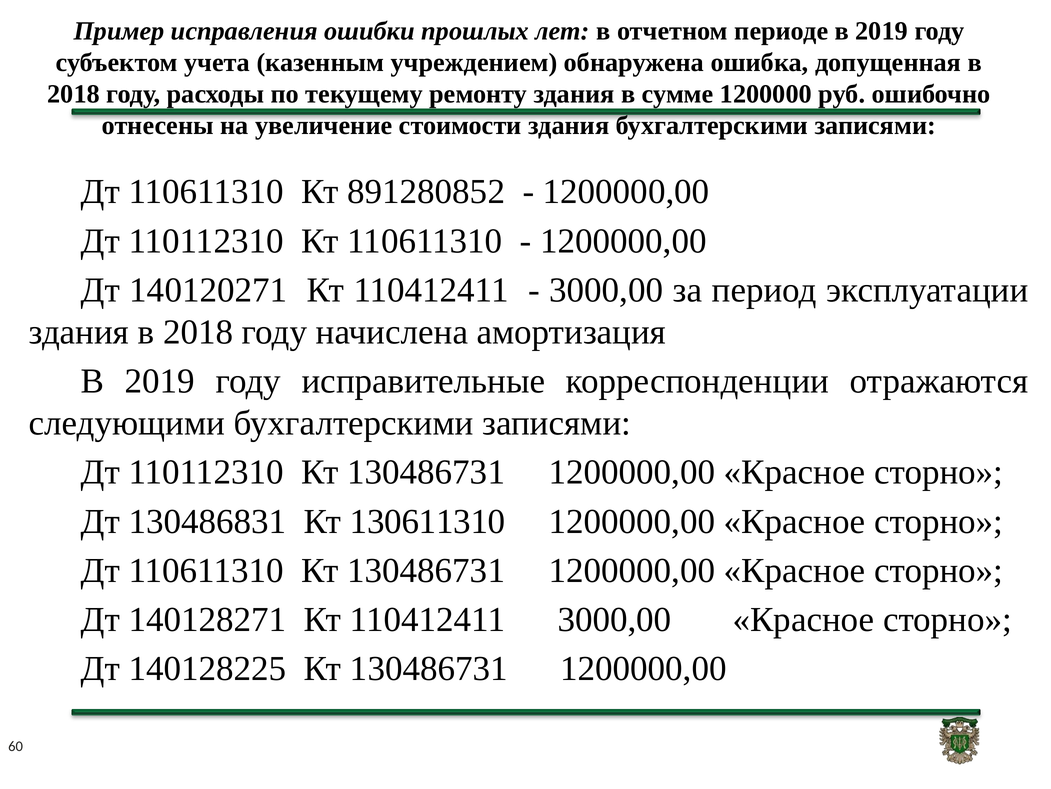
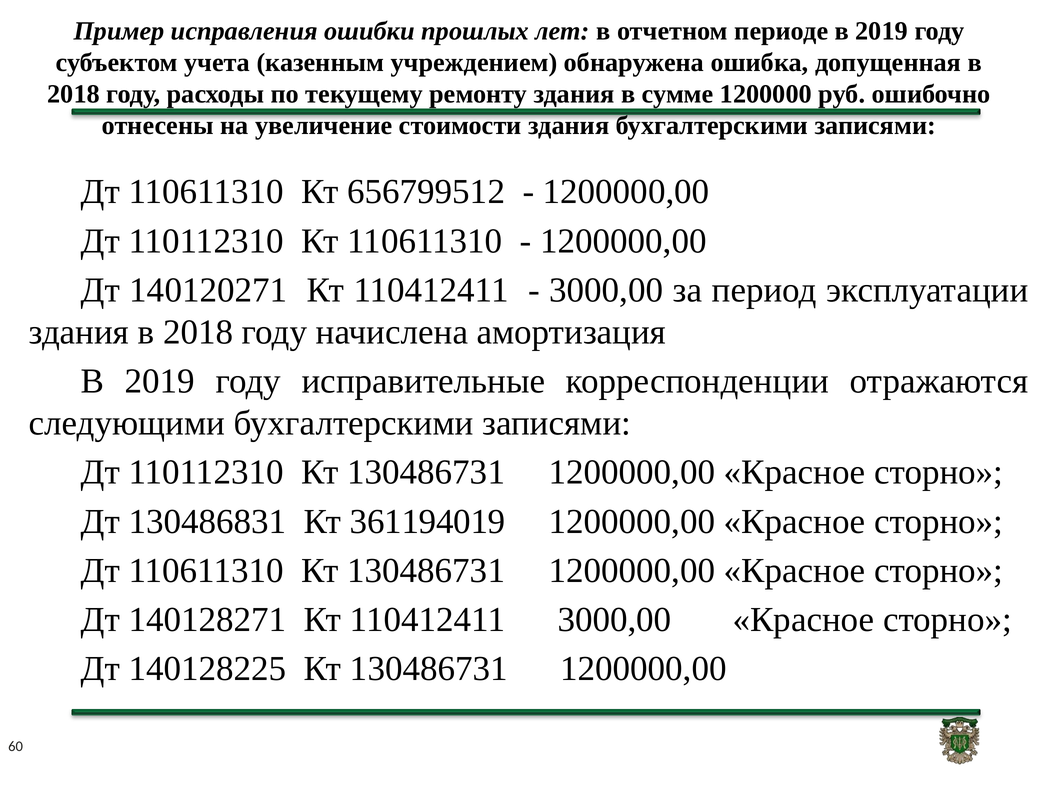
891280852: 891280852 -> 656799512 (426, 192)
130611310: 130611310 -> 361194019 (428, 521)
